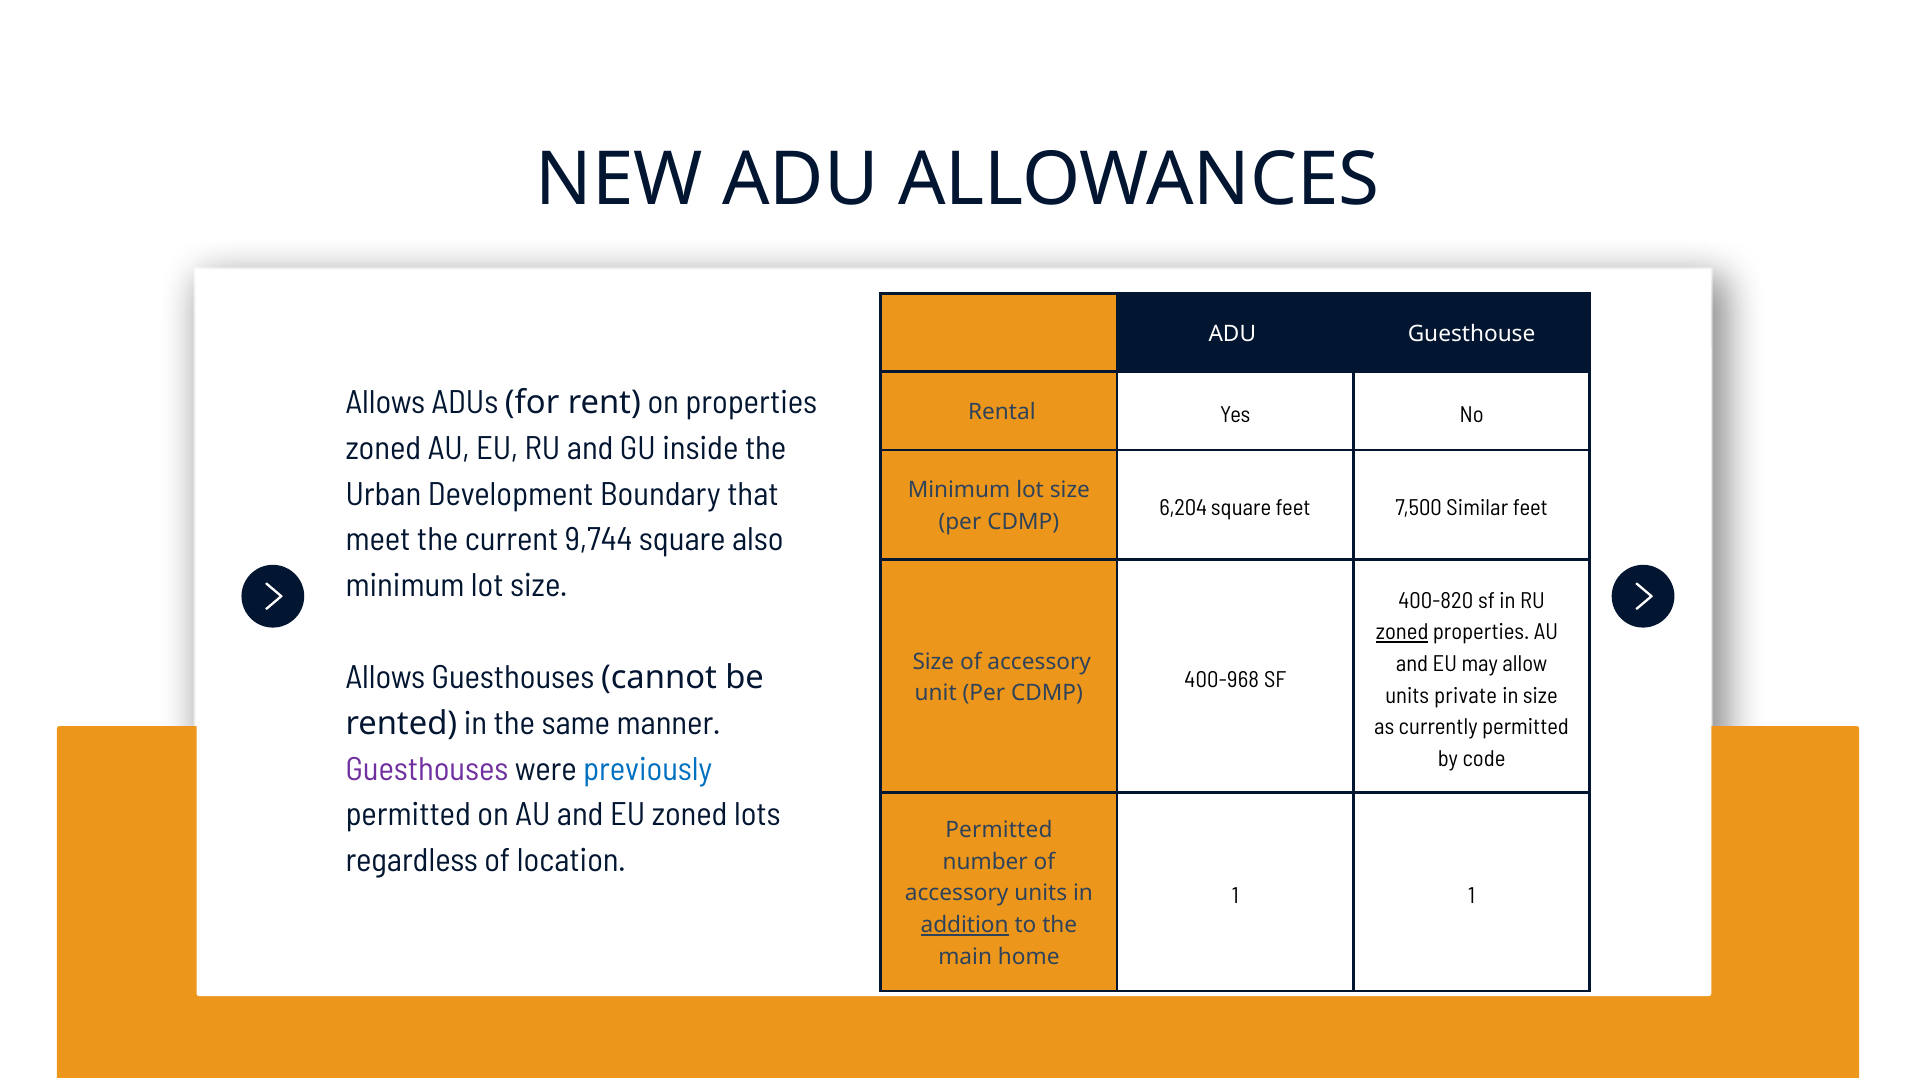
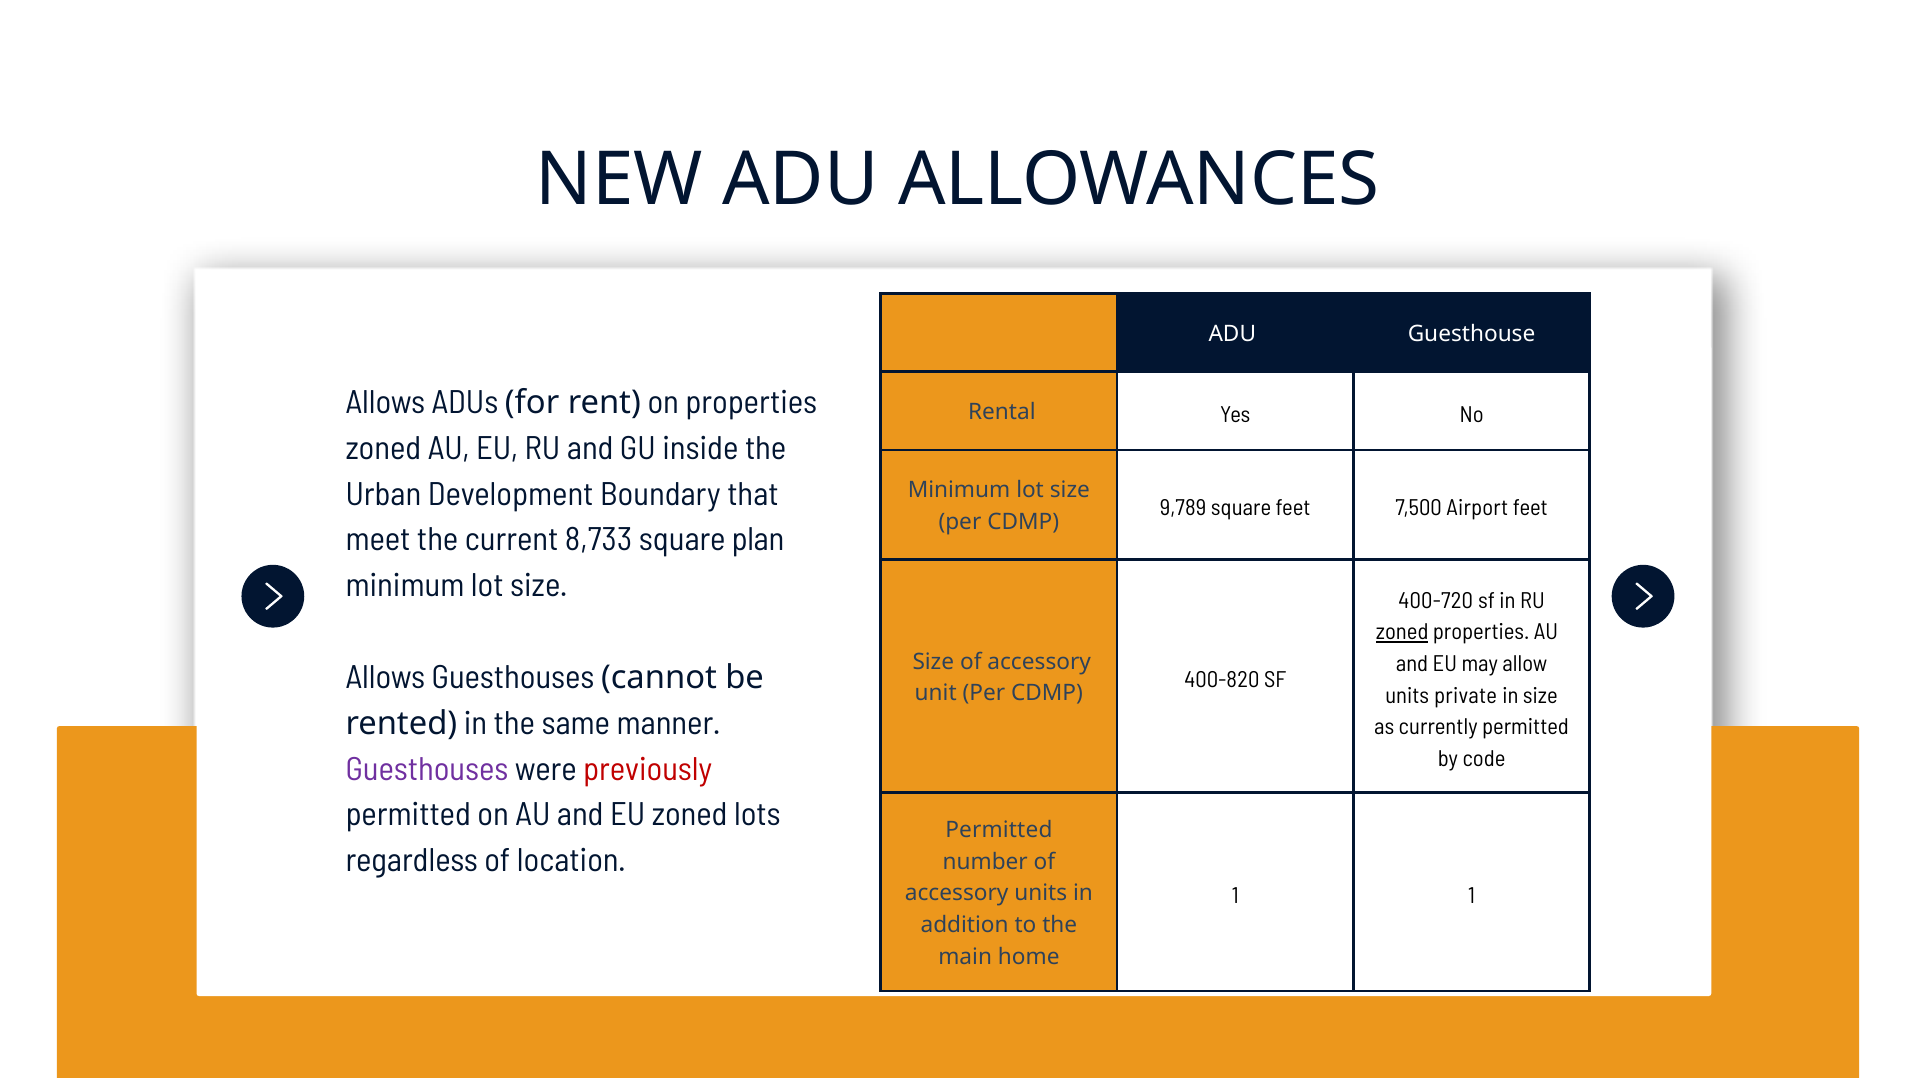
6,204: 6,204 -> 9,789 (1183, 508)
Similar: Similar -> Airport (1477, 508)
9,744: 9,744 -> 8,733 (599, 540)
also: also -> plan (758, 540)
400-820: 400-820 -> 400-720 (1436, 601)
400-968: 400-968 -> 400-820 (1222, 680)
previously colour: blue -> red (648, 769)
addition underline: present -> none (965, 925)
